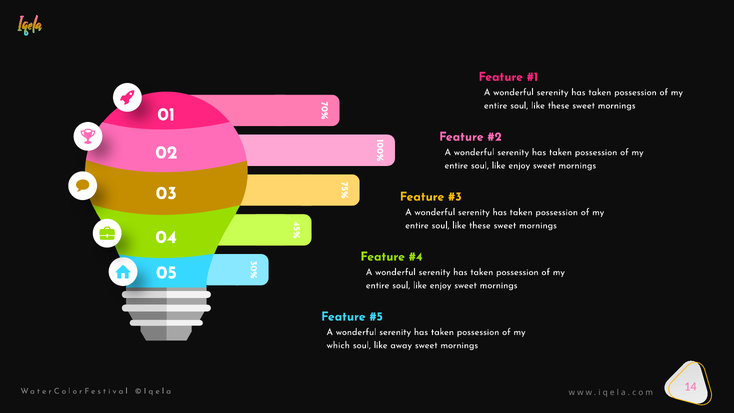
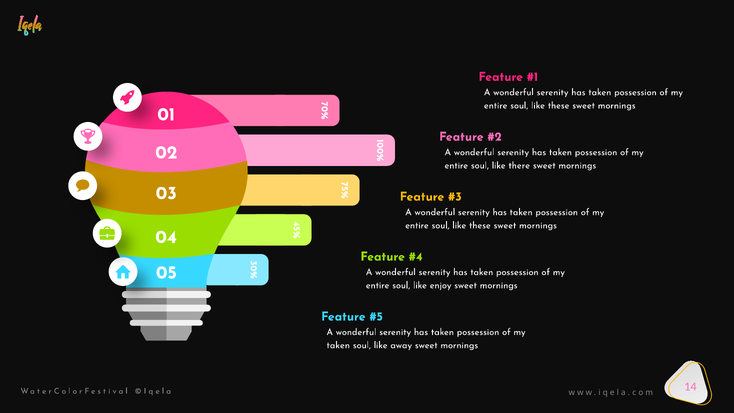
enjoy: enjoy -> there (519, 165)
which: which -> taken (338, 345)
